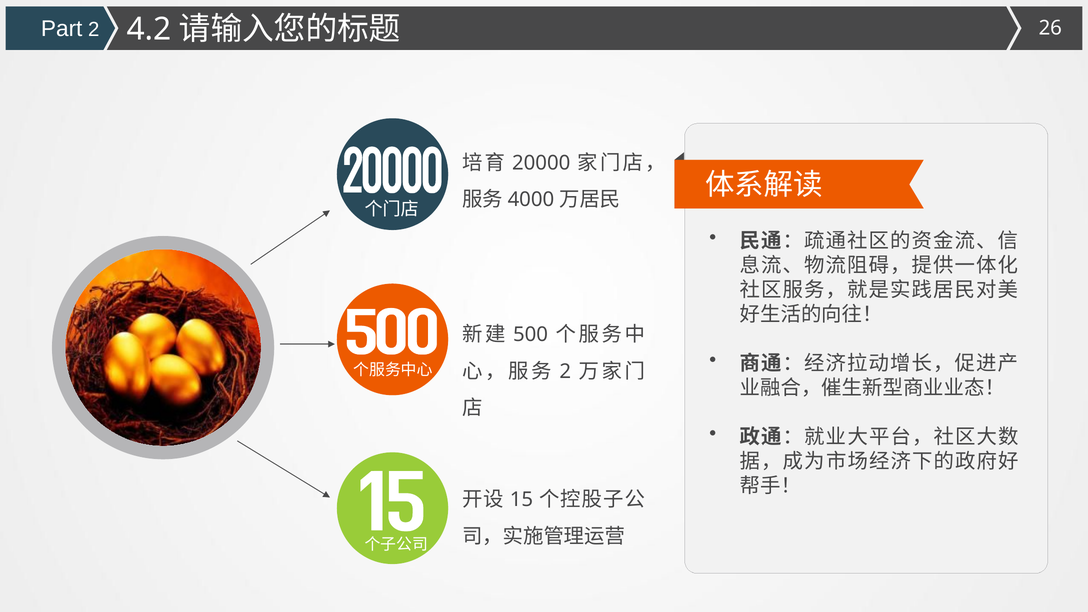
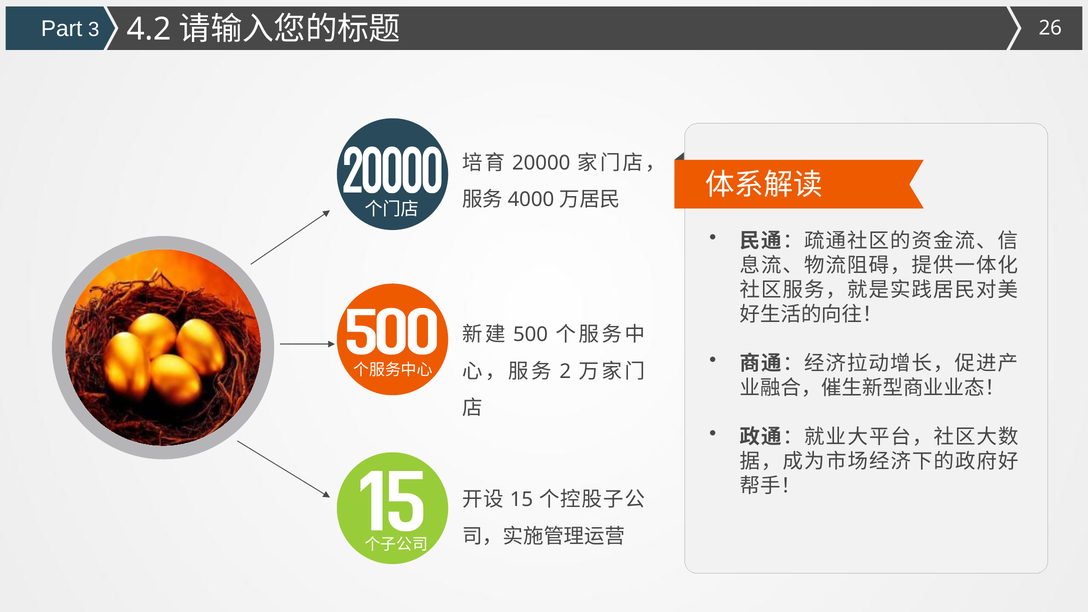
Part 2: 2 -> 3 (94, 29)
